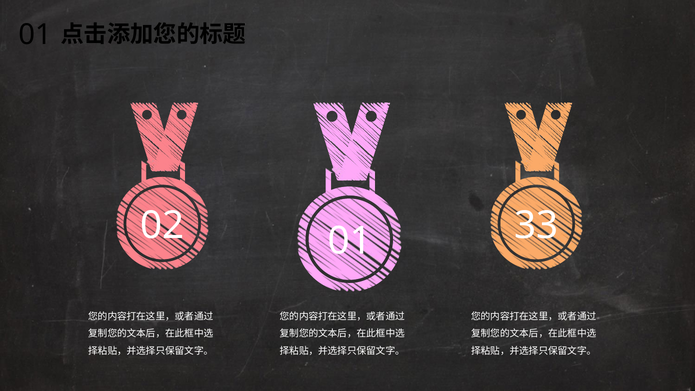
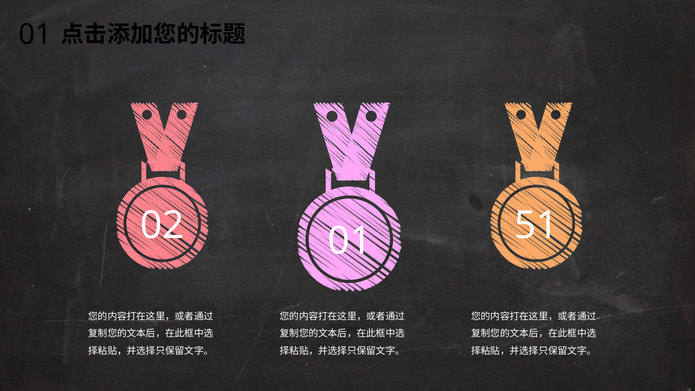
33: 33 -> 51 (536, 226)
